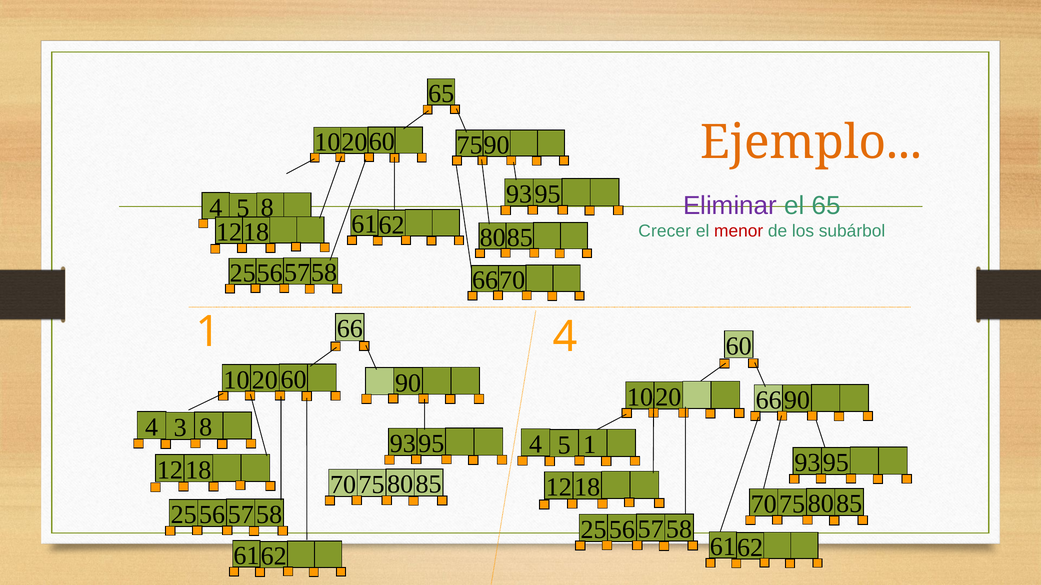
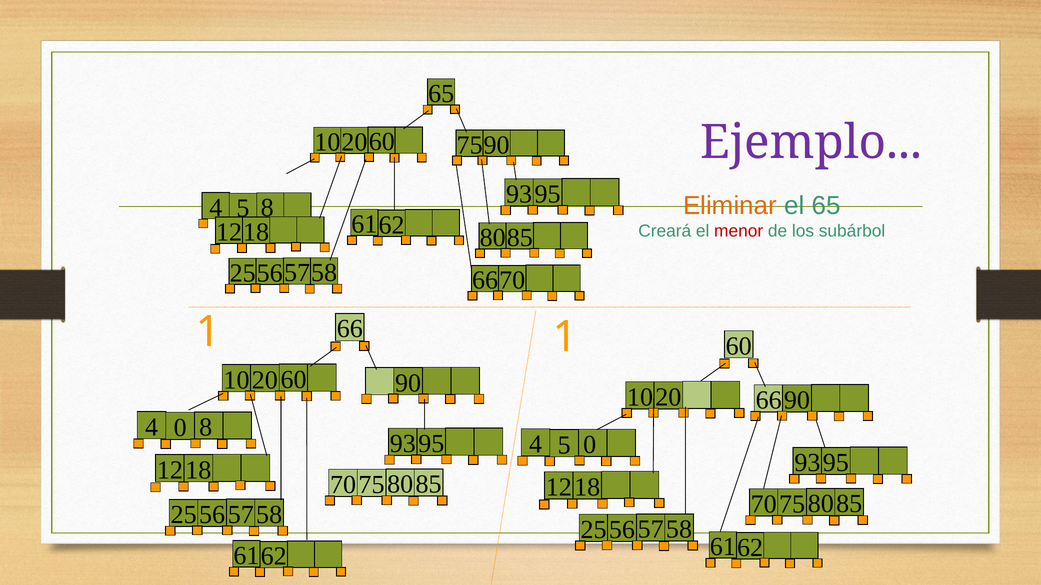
Ejemplo colour: orange -> purple (811, 143)
Eliminar colour: purple -> orange (730, 206)
Crecer: Crecer -> Creará (665, 231)
1 4: 4 -> 1 (565, 337)
4 3: 3 -> 0 (180, 428)
5 1: 1 -> 0 (590, 445)
